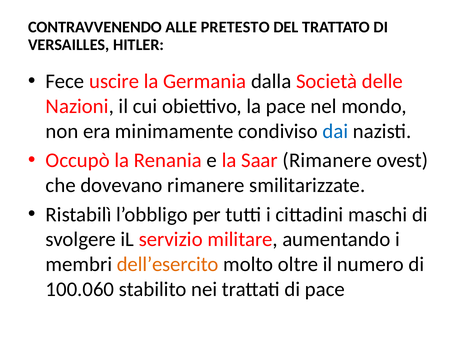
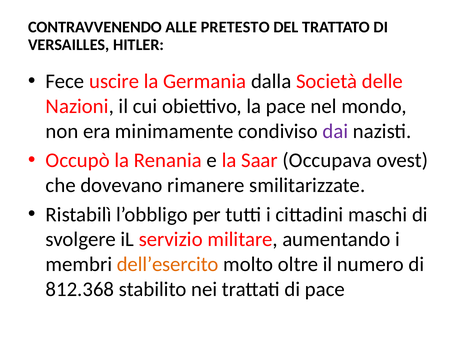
dai colour: blue -> purple (335, 131)
Saar Rimanere: Rimanere -> Occupava (327, 160)
100.060: 100.060 -> 812.368 (80, 289)
